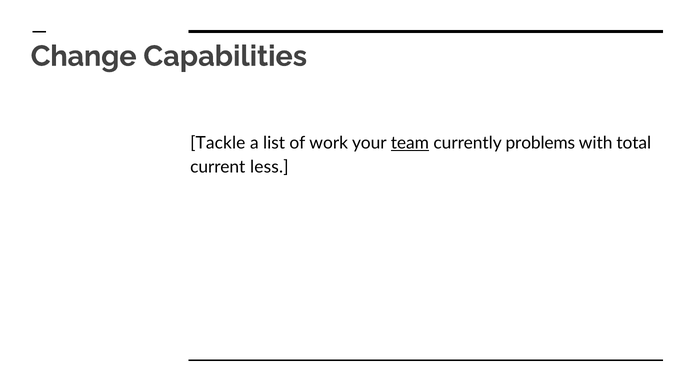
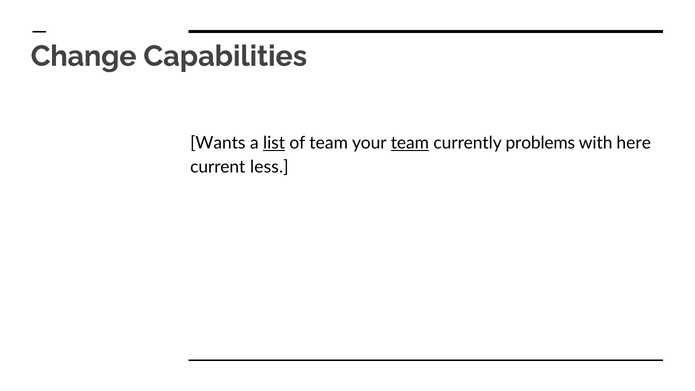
Tackle: Tackle -> Wants (218, 143)
list underline: none -> present (274, 143)
of work: work -> team (329, 143)
total: total -> here (634, 143)
